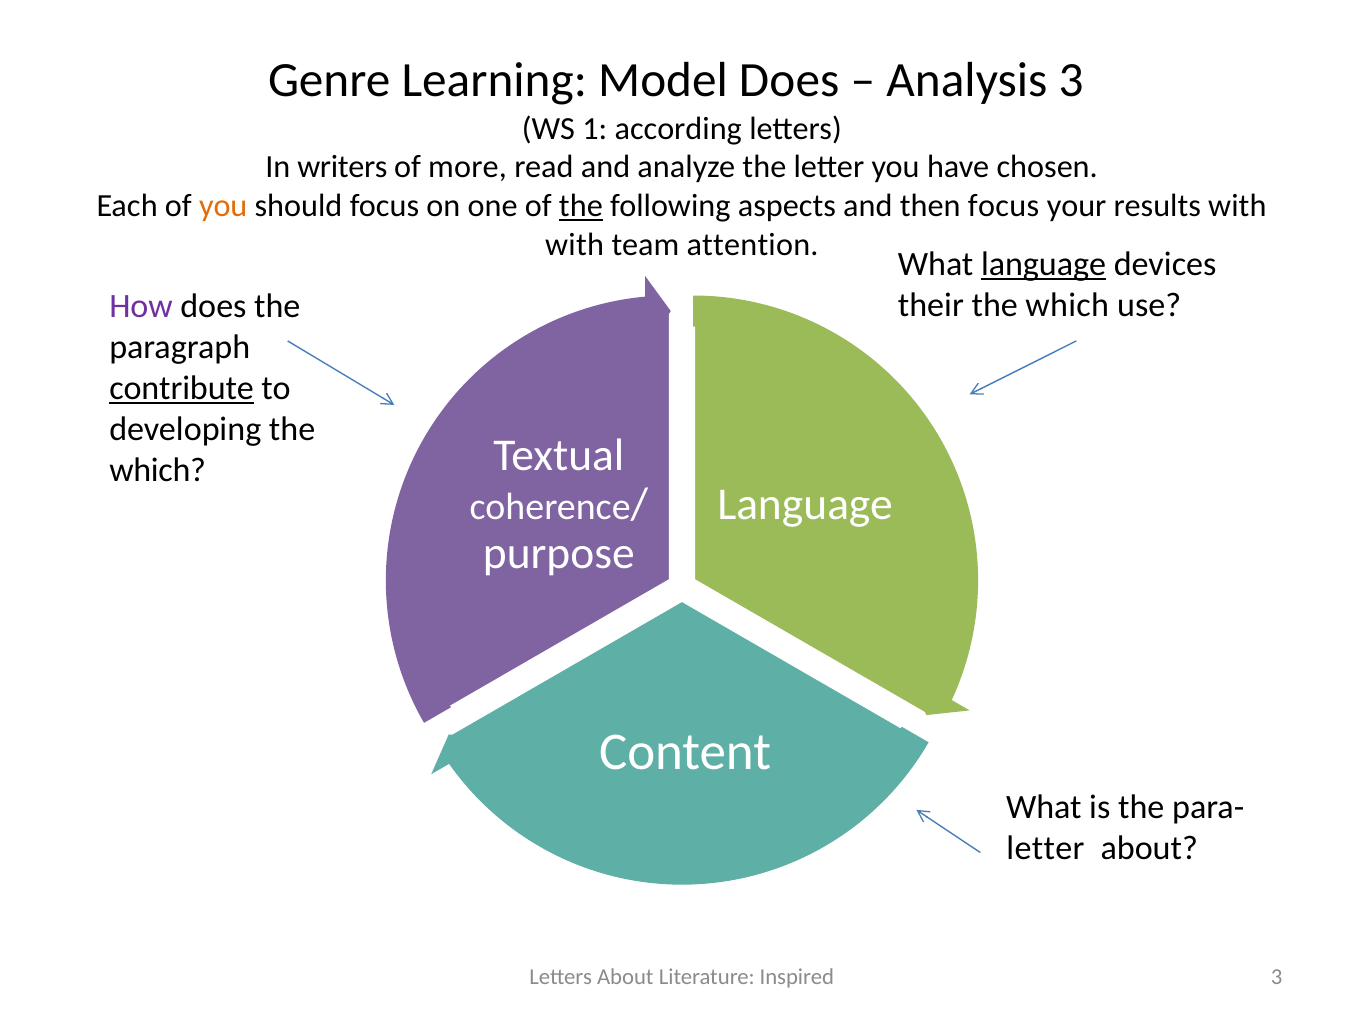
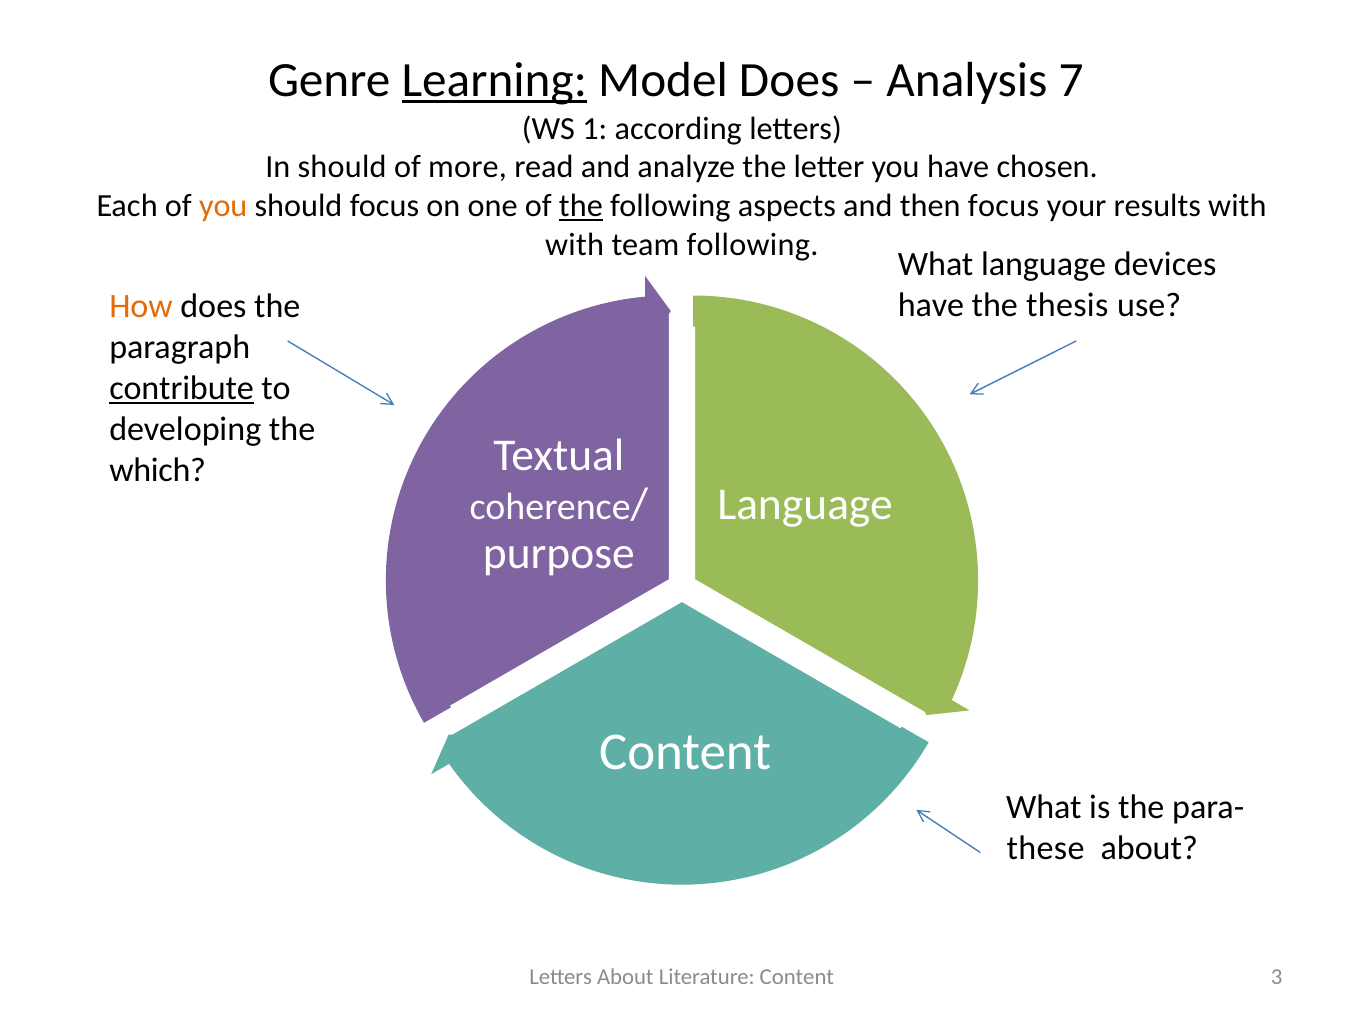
Learning underline: none -> present (494, 81)
Analysis 3: 3 -> 7 (1071, 81)
In writers: writers -> should (342, 167)
team attention: attention -> following (753, 244)
language underline: present -> none (1044, 264)
their: their -> have (931, 305)
which: which -> thesis (1067, 305)
How colour: purple -> orange (141, 307)
letter: letter -> these (1046, 848)
Literature Inspired: Inspired -> Content (797, 977)
